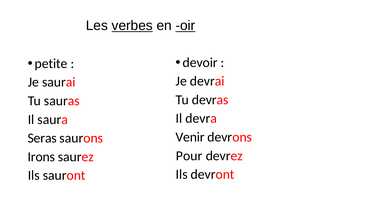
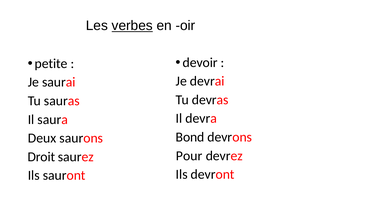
oir underline: present -> none (185, 26)
Venir: Venir -> Bond (190, 137)
Seras: Seras -> Deux (42, 138)
Irons: Irons -> Droit (41, 156)
